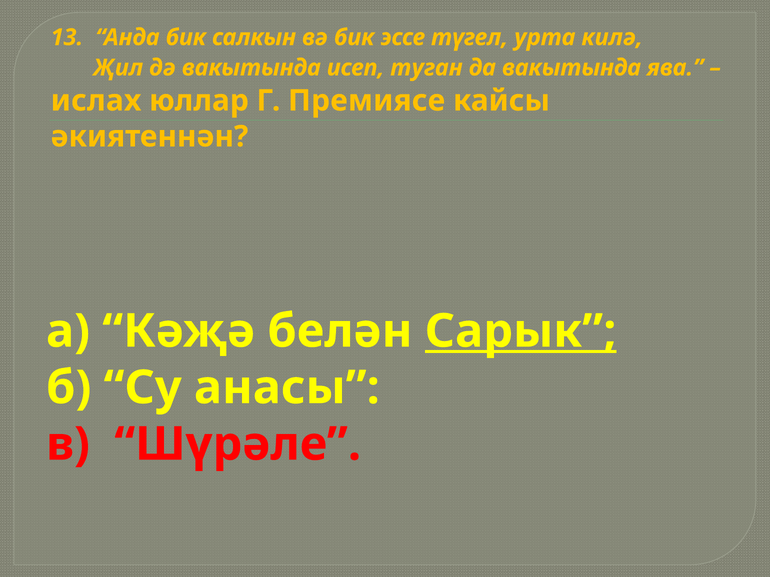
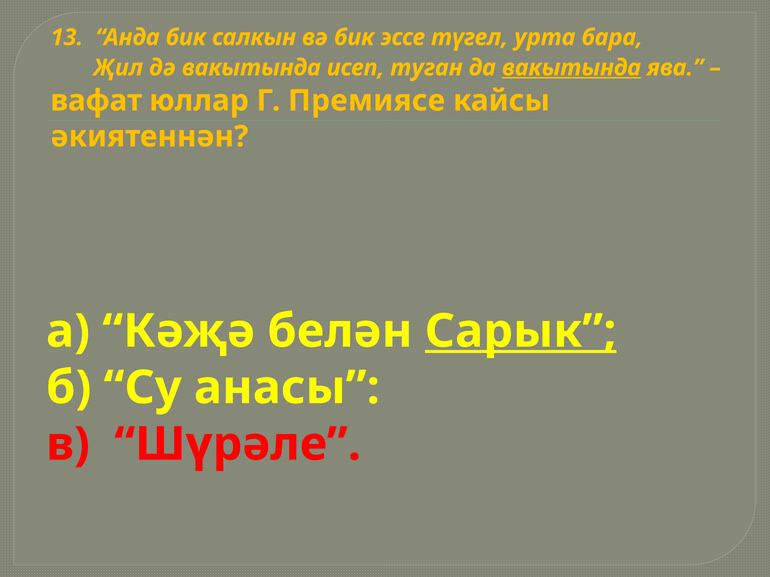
килә: килә -> бара (612, 37)
вакытында underline: none -> present (572, 68)
ислах: ислах -> вафат (96, 101)
